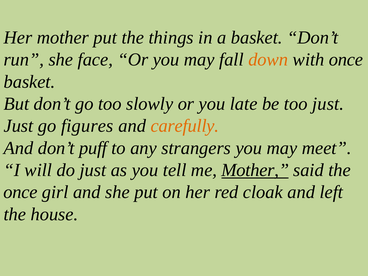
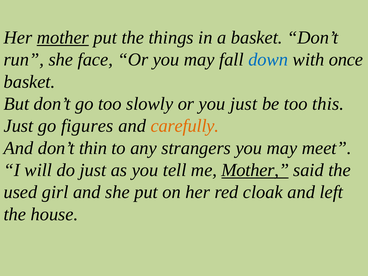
mother underline: none -> present (63, 38)
down colour: orange -> blue (268, 60)
you late: late -> just (244, 104)
too just: just -> this (328, 104)
puff: puff -> thin (93, 148)
once: once -> used (20, 192)
